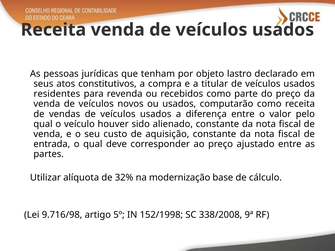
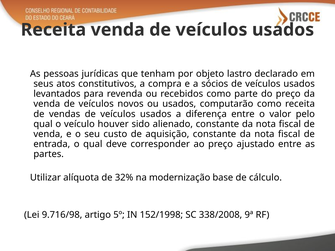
titular: titular -> sócios (215, 84)
residentes: residentes -> levantados (57, 94)
